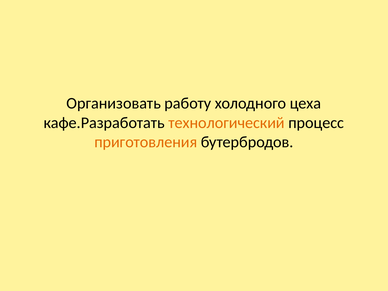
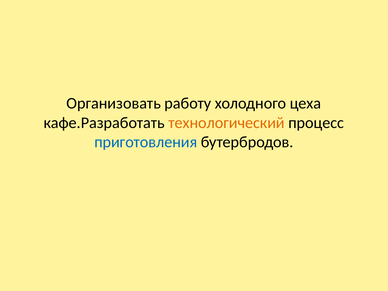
приготовления colour: orange -> blue (146, 142)
